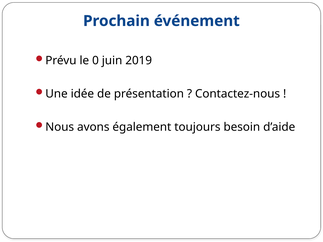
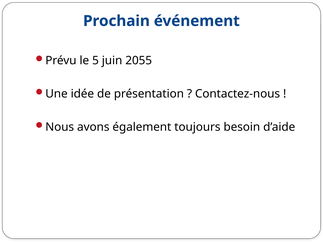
0: 0 -> 5 (96, 61)
2019: 2019 -> 2055 (139, 61)
